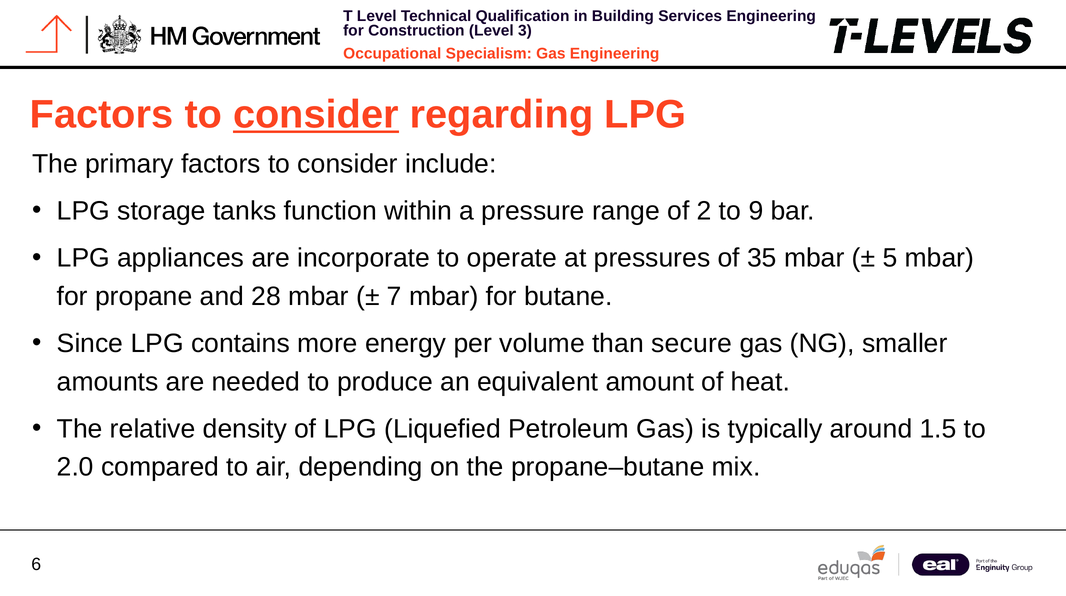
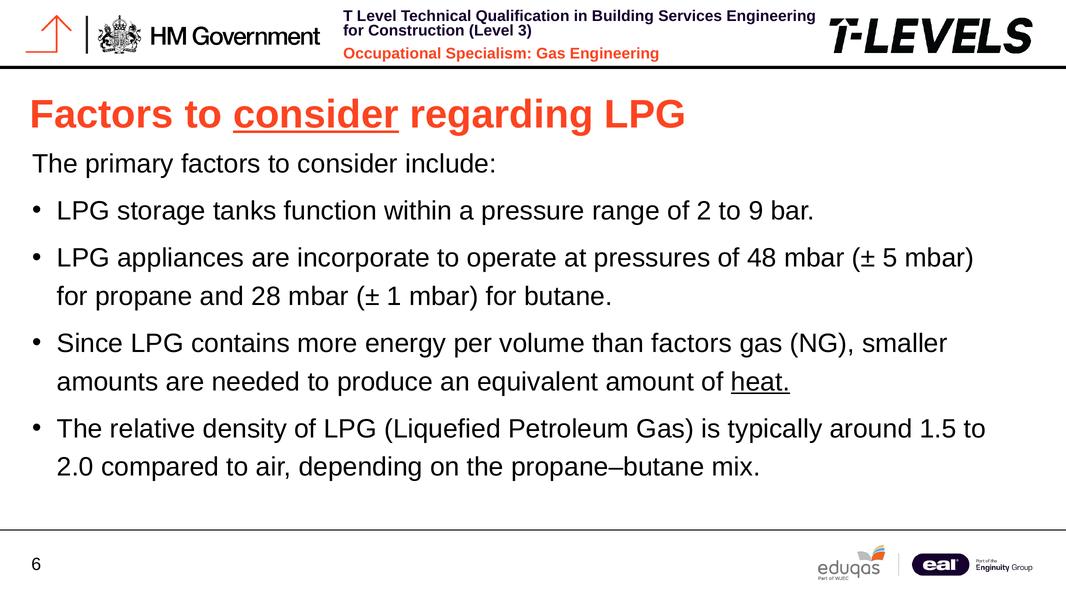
35: 35 -> 48 (762, 258)
7: 7 -> 1 (394, 296)
than secure: secure -> factors (692, 343)
heat underline: none -> present (760, 382)
